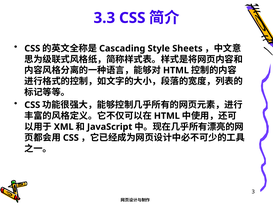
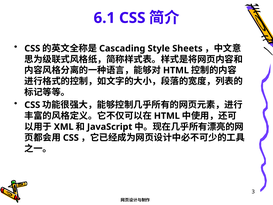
3.3: 3.3 -> 6.1 (104, 18)
